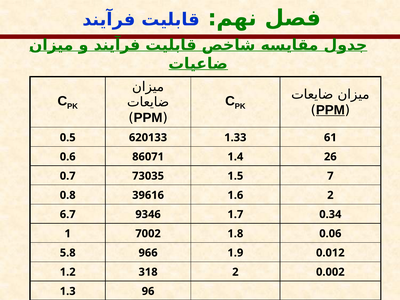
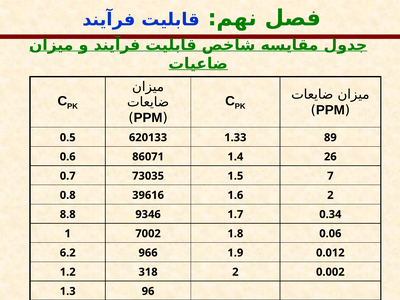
PPM underline: present -> none (330, 110)
61: 61 -> 89 (330, 138)
6.7: 6.7 -> 8.8 (68, 214)
5.8: 5.8 -> 6.2 (68, 253)
